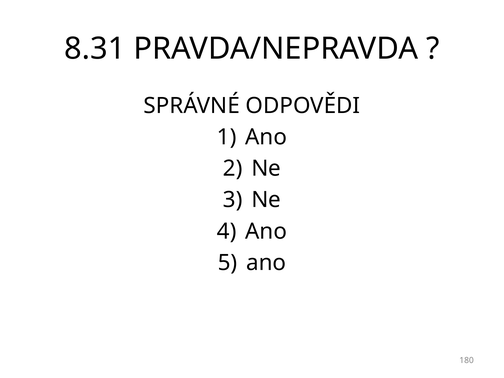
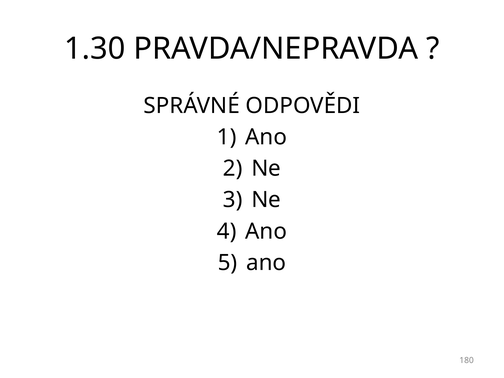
8.31: 8.31 -> 1.30 (95, 49)
